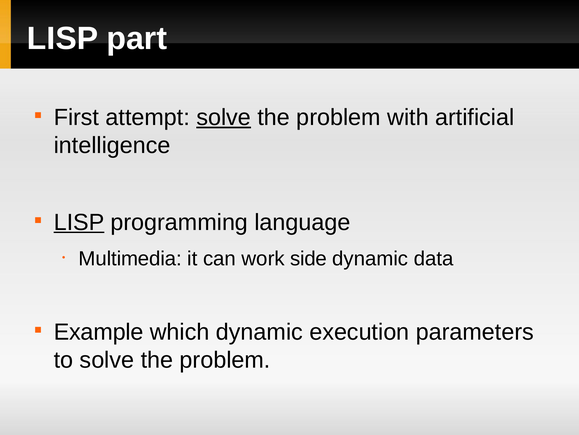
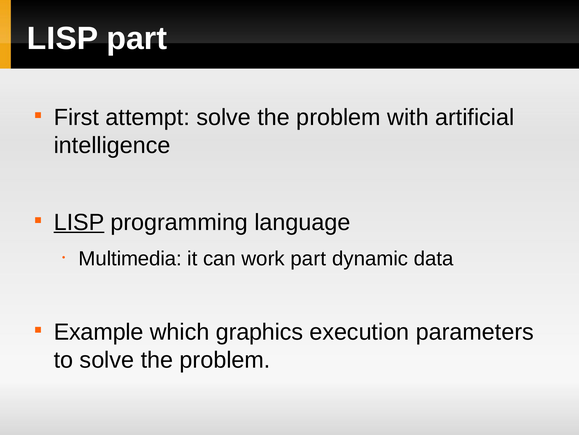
solve underline: present -> none (224, 117)
work side: side -> part (308, 258)
which dynamic: dynamic -> graphics (259, 331)
